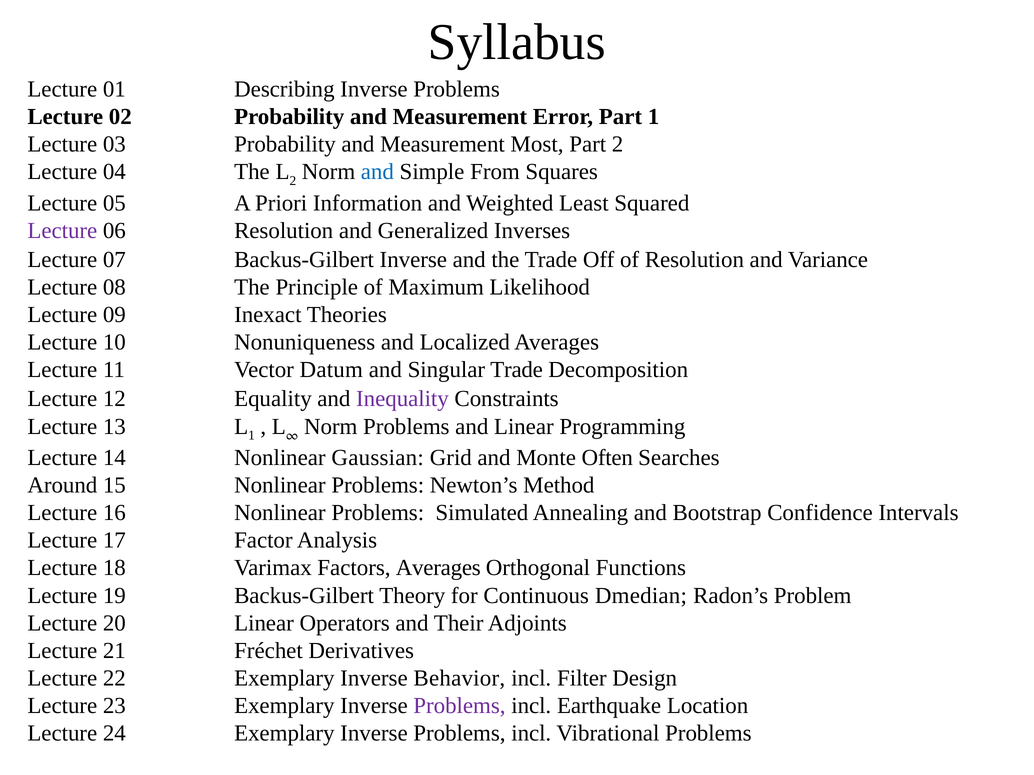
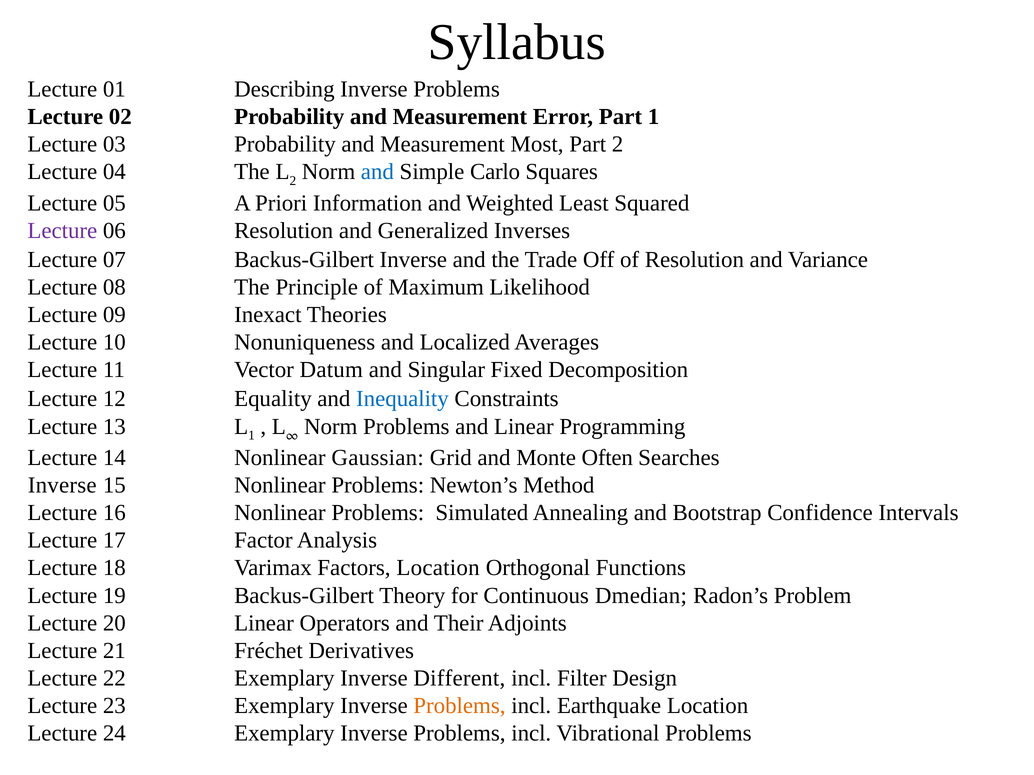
From: From -> Carlo (495, 172)
Singular Trade: Trade -> Fixed (516, 370)
Inequality colour: purple -> blue (402, 399)
Around: Around -> Inverse (62, 486)
Factors Averages: Averages -> Location (438, 568)
Behavior: Behavior -> Different (459, 679)
Problems colour: purple -> orange (459, 706)
